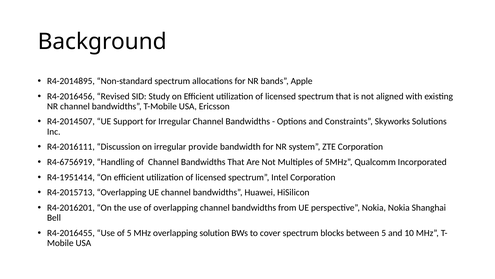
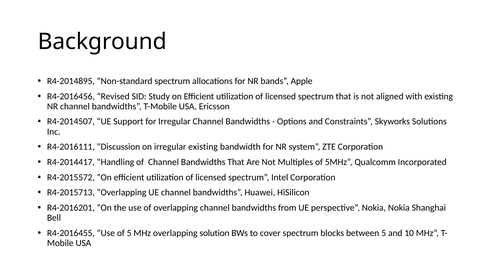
irregular provide: provide -> existing (203, 147)
R4-6756919: R4-6756919 -> R4-2014417 (71, 162)
R4-1951414: R4-1951414 -> R4-2015572 (71, 177)
